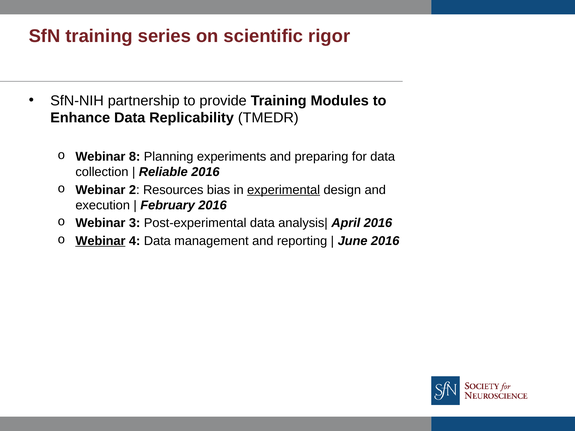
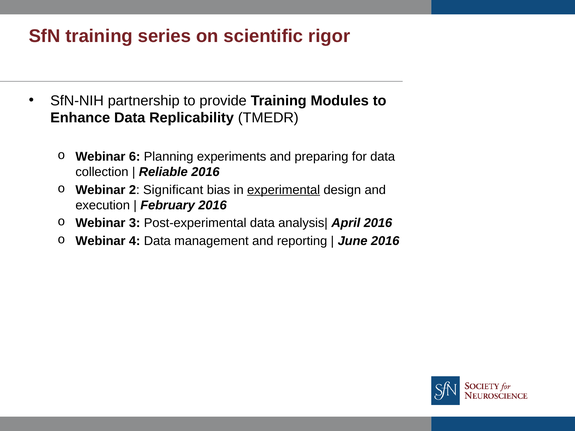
8: 8 -> 6 (135, 157)
Resources: Resources -> Significant (173, 190)
Webinar underline: present -> none (100, 241)
